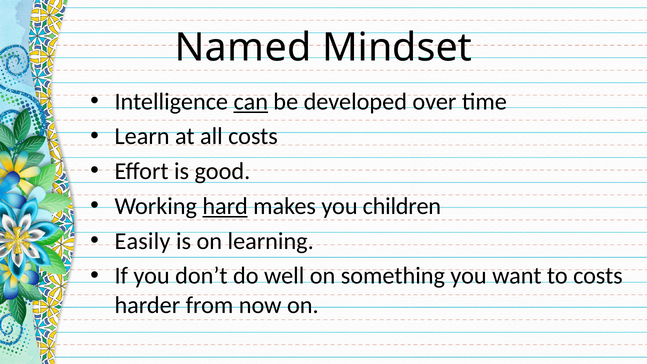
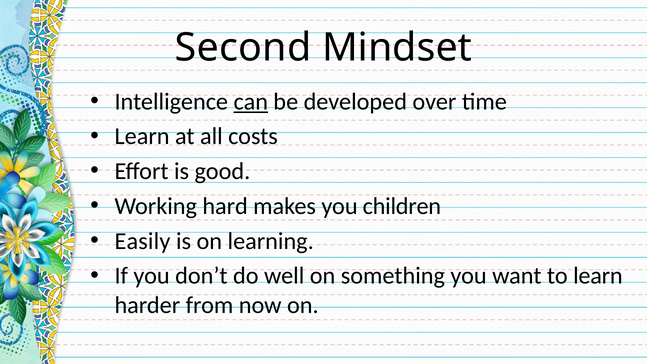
Named: Named -> Second (243, 48)
hard underline: present -> none (225, 206)
to costs: costs -> learn (598, 276)
